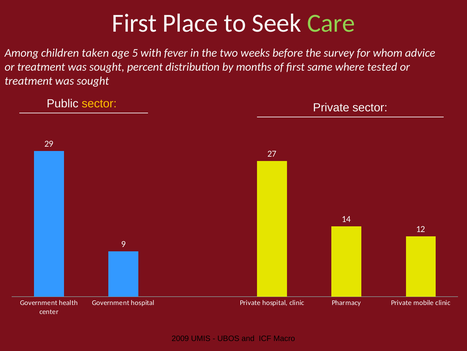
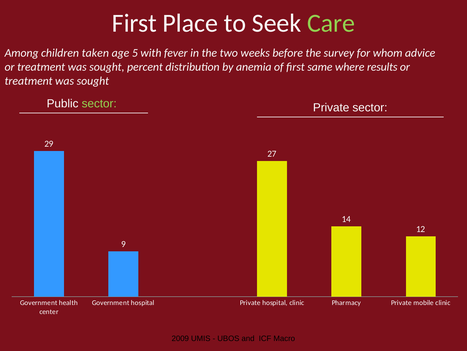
months: months -> anemia (254, 67)
tested: tested -> results (382, 67)
sector colour: yellow -> light green (99, 104)
